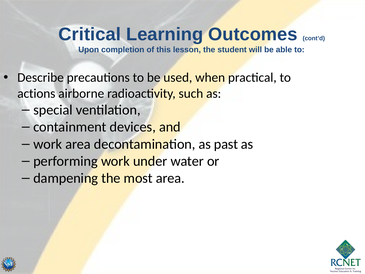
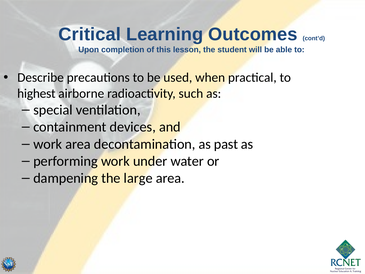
actions: actions -> highest (36, 93)
most: most -> large (138, 178)
